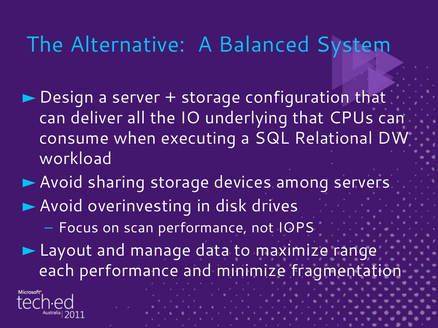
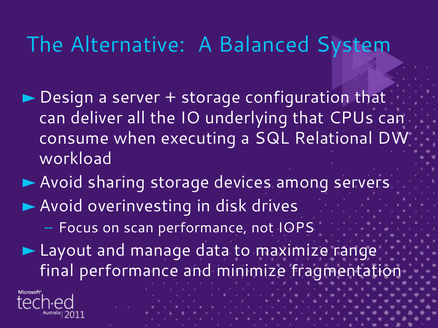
each: each -> final (57, 271)
